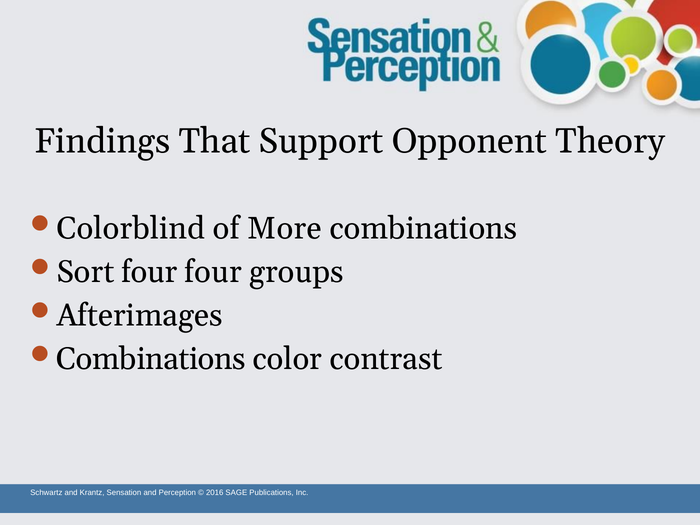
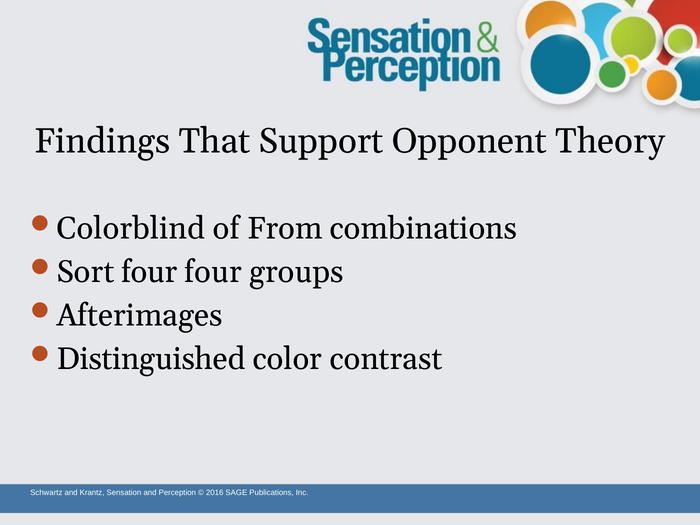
More: More -> From (285, 229)
Combinations: Combinations -> Distinguished (151, 359)
